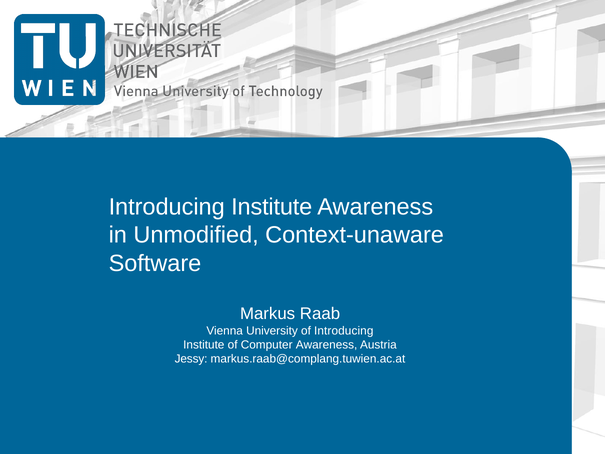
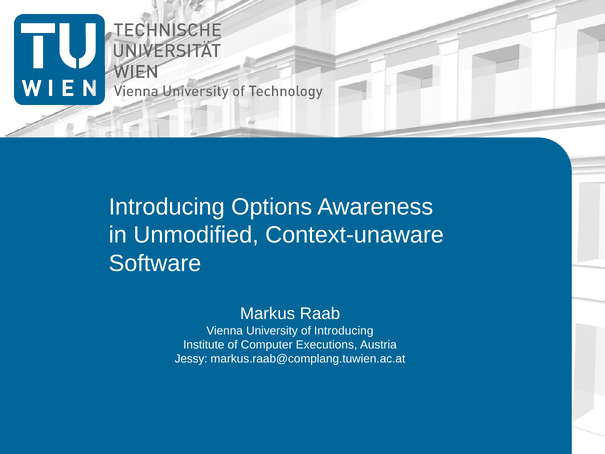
Institute: Institute -> Options (272, 207)
Computer Awareness: Awareness -> Executions (327, 345)
